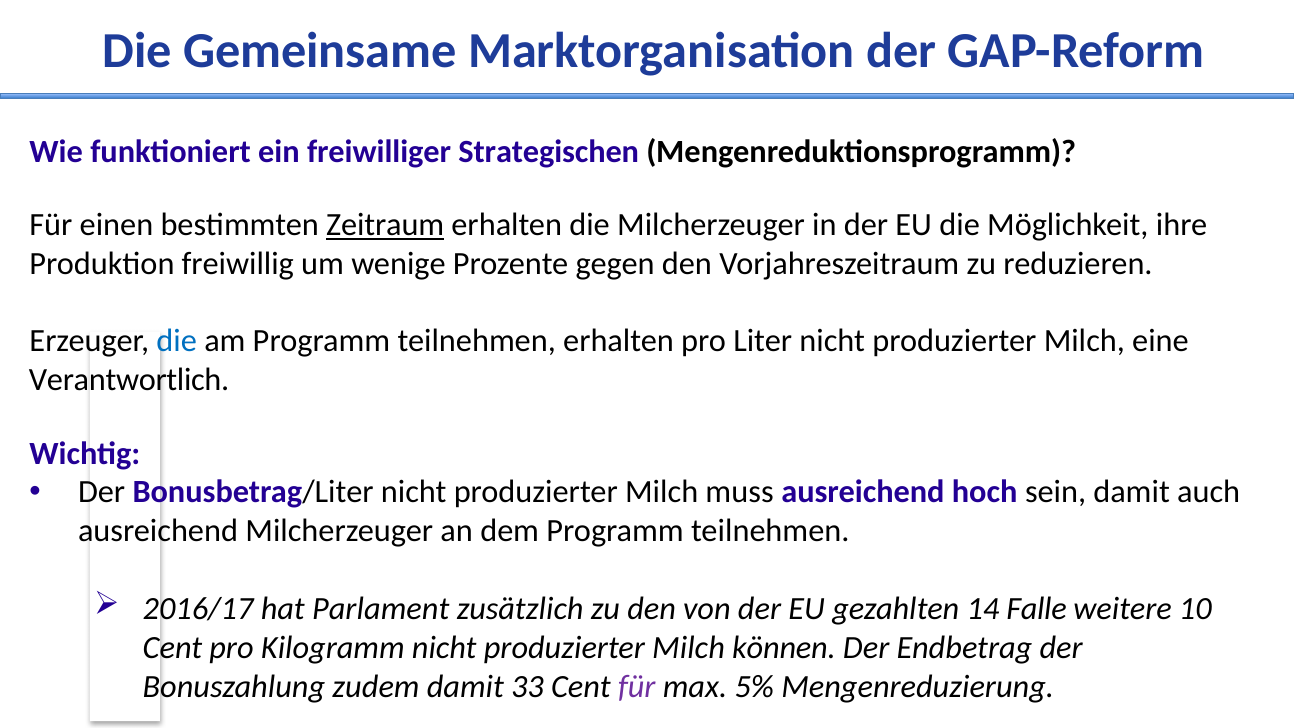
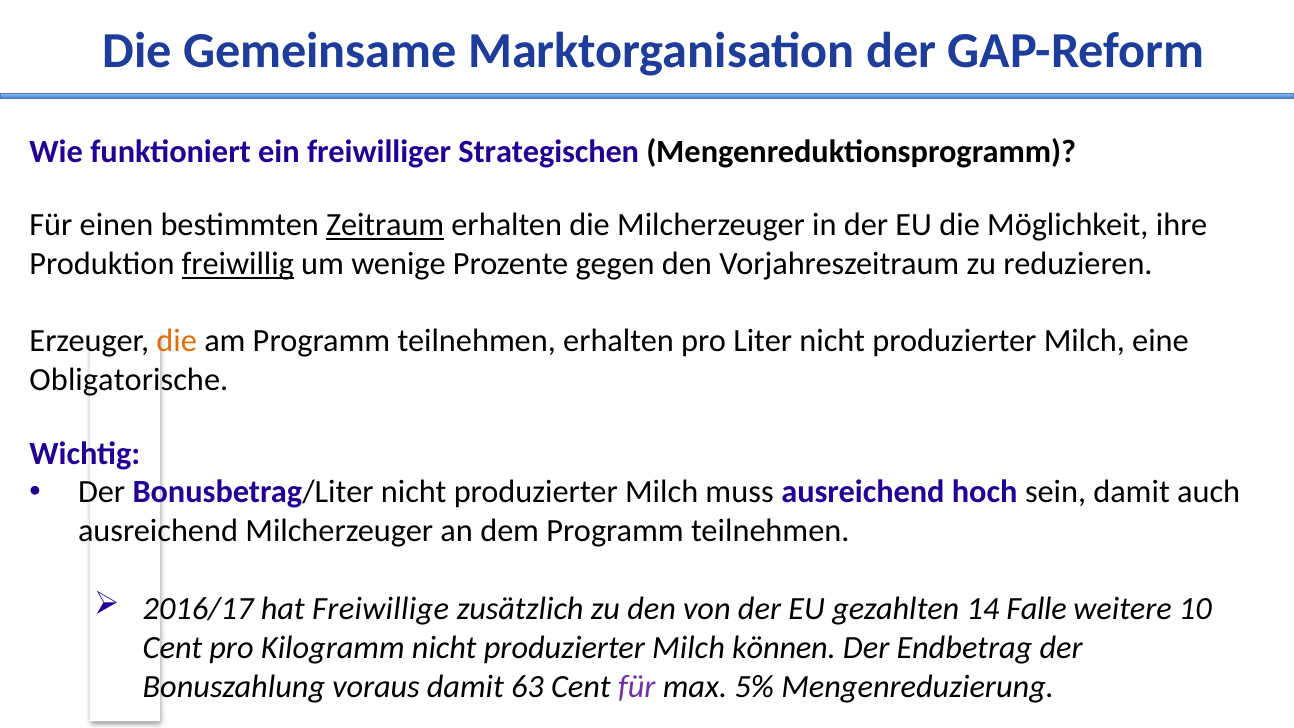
freiwillig underline: none -> present (238, 264)
die colour: blue -> orange (177, 341)
Verantwortlich: Verantwortlich -> Obligatorische (129, 380)
Parlament: Parlament -> Freiwillige (381, 609)
zudem: zudem -> voraus (376, 686)
33: 33 -> 63 (527, 686)
